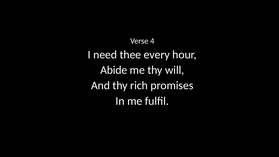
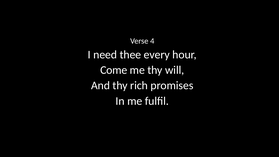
Abide: Abide -> Come (114, 70)
